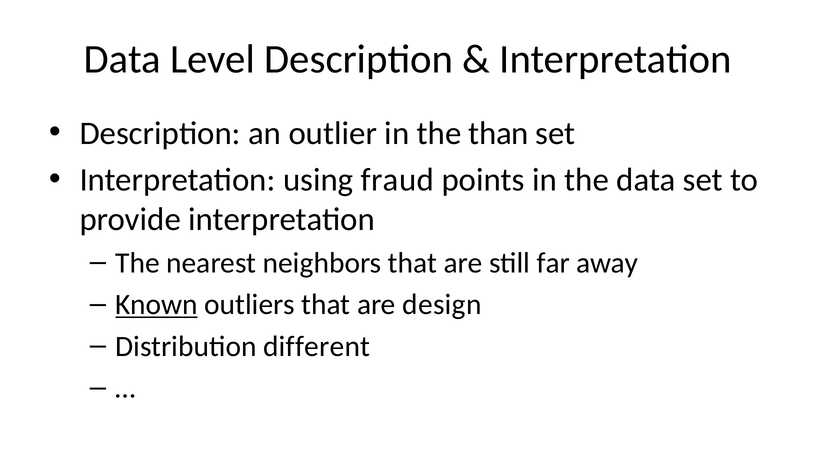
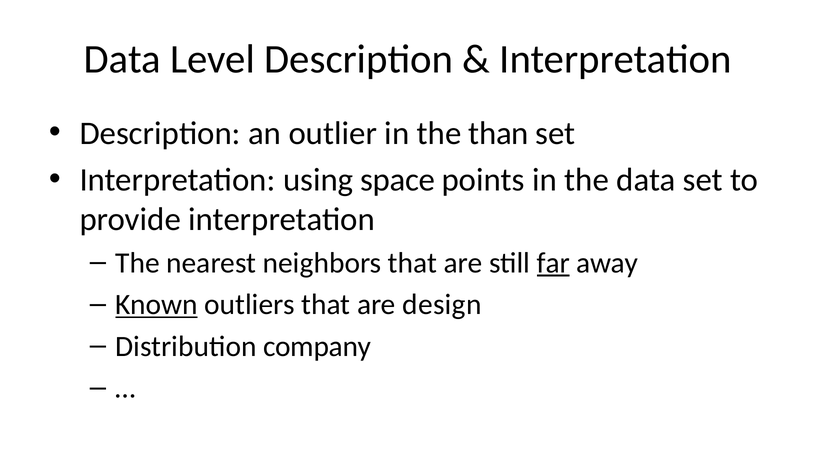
fraud: fraud -> space (398, 180)
far underline: none -> present (553, 263)
different: different -> company (317, 346)
